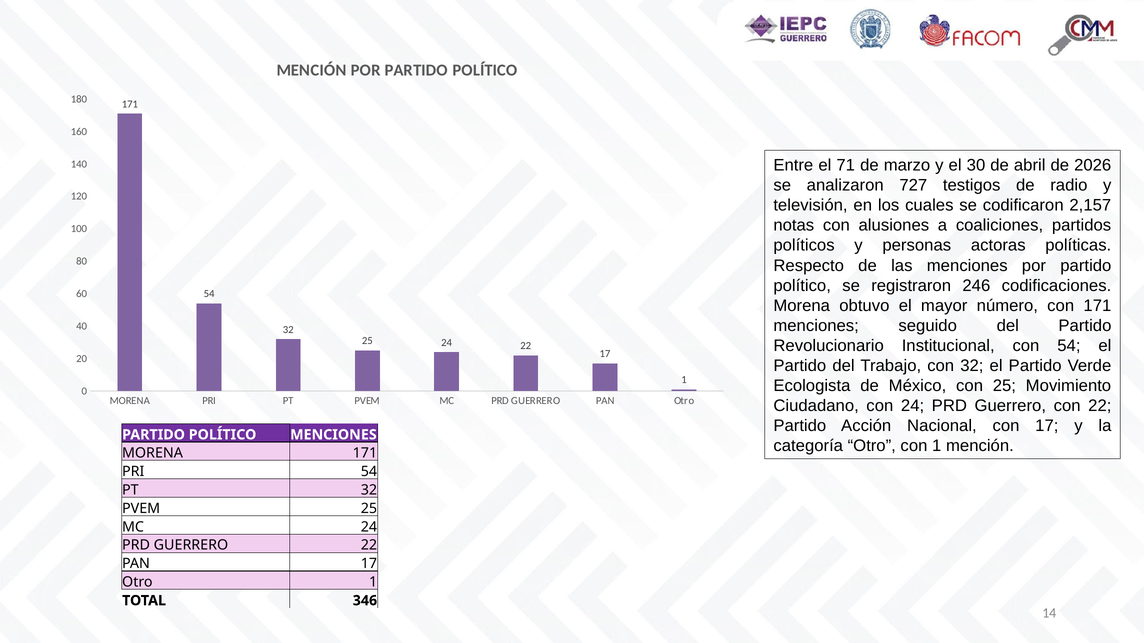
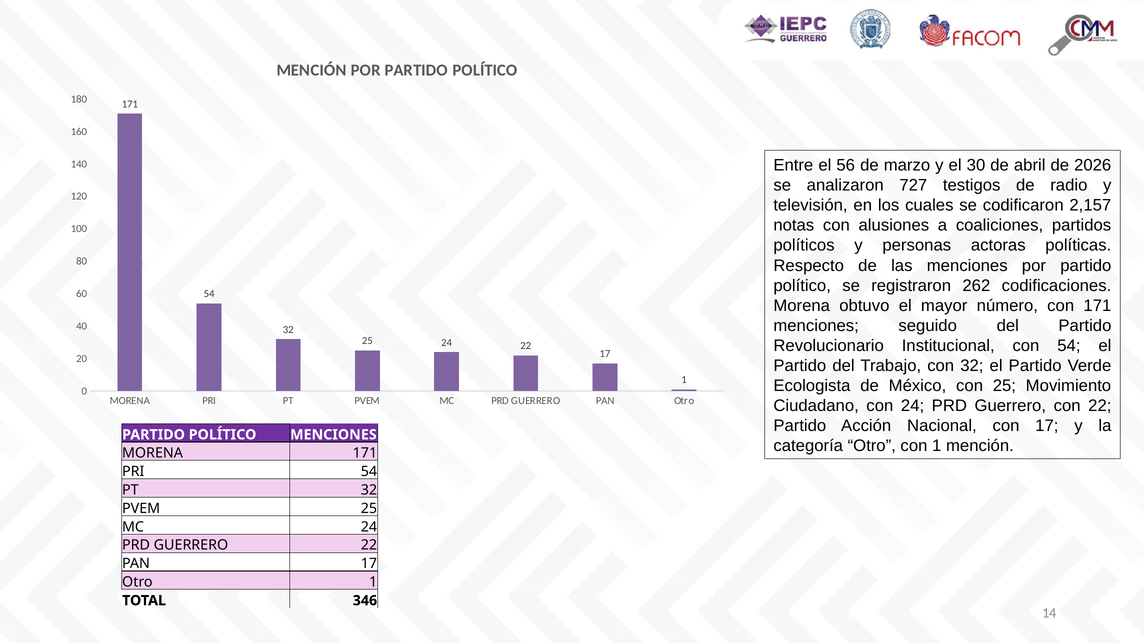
71: 71 -> 56 (846, 166)
246: 246 -> 262 (976, 286)
